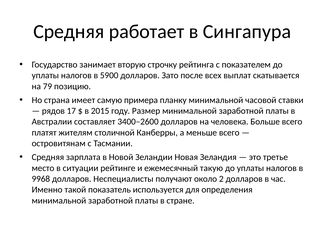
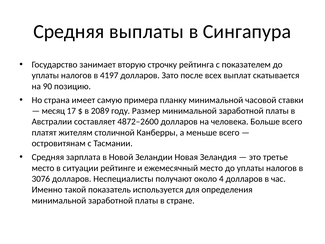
работает: работает -> выплаты (147, 31)
5900: 5900 -> 4197 (109, 75)
79: 79 -> 90 (47, 86)
рядов: рядов -> месяц (53, 111)
2015: 2015 -> 2089 (100, 111)
3400–2600: 3400–2600 -> 4872–2600 (138, 122)
ежемесячный такую: такую -> место (211, 168)
9968: 9968 -> 3076 (41, 179)
2: 2 -> 4 (221, 179)
